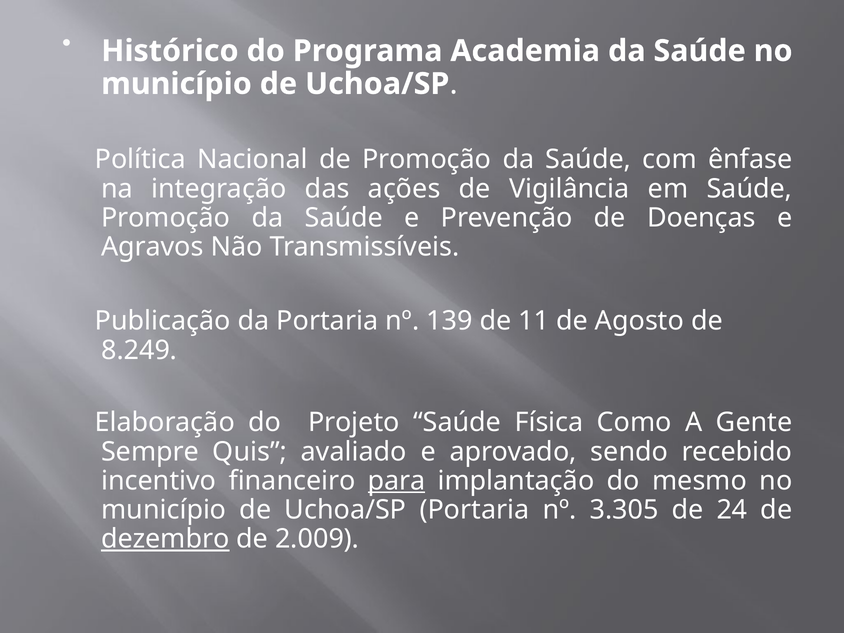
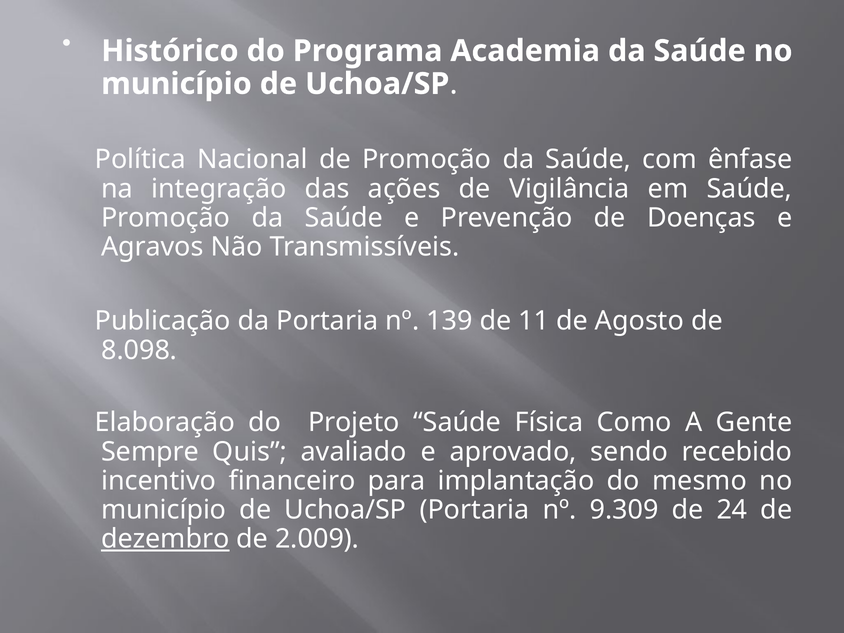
8.249: 8.249 -> 8.098 (139, 350)
para underline: present -> none (397, 481)
3.305: 3.305 -> 9.309 (624, 510)
